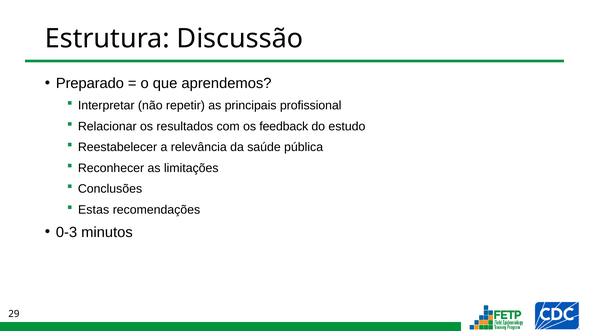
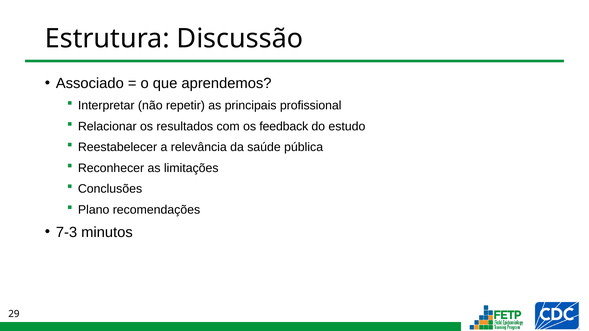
Preparado: Preparado -> Associado (90, 83)
Estas: Estas -> Plano (94, 210)
0-3: 0-3 -> 7-3 (67, 232)
